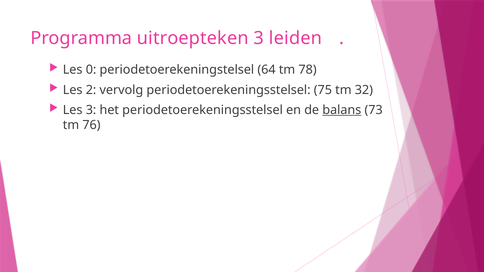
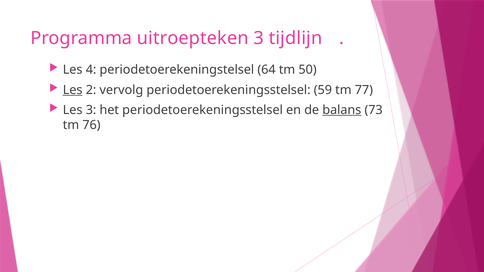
leiden: leiden -> tijdlijn (296, 38)
0: 0 -> 4 (91, 70)
78: 78 -> 50 (308, 70)
Les underline: none -> present (73, 90)
75: 75 -> 59 (323, 90)
32: 32 -> 77 (364, 90)
